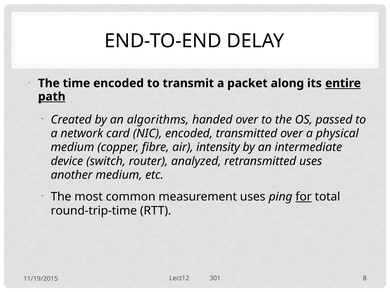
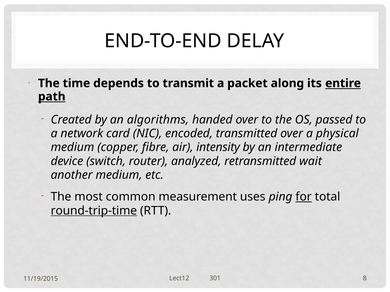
time encoded: encoded -> depends (119, 83)
retransmitted uses: uses -> wait (311, 161)
round-trip-time underline: none -> present (94, 211)
